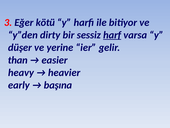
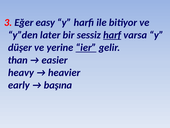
kötü: kötü -> easy (45, 22)
dirty: dirty -> later (50, 35)
ier underline: none -> present (86, 47)
